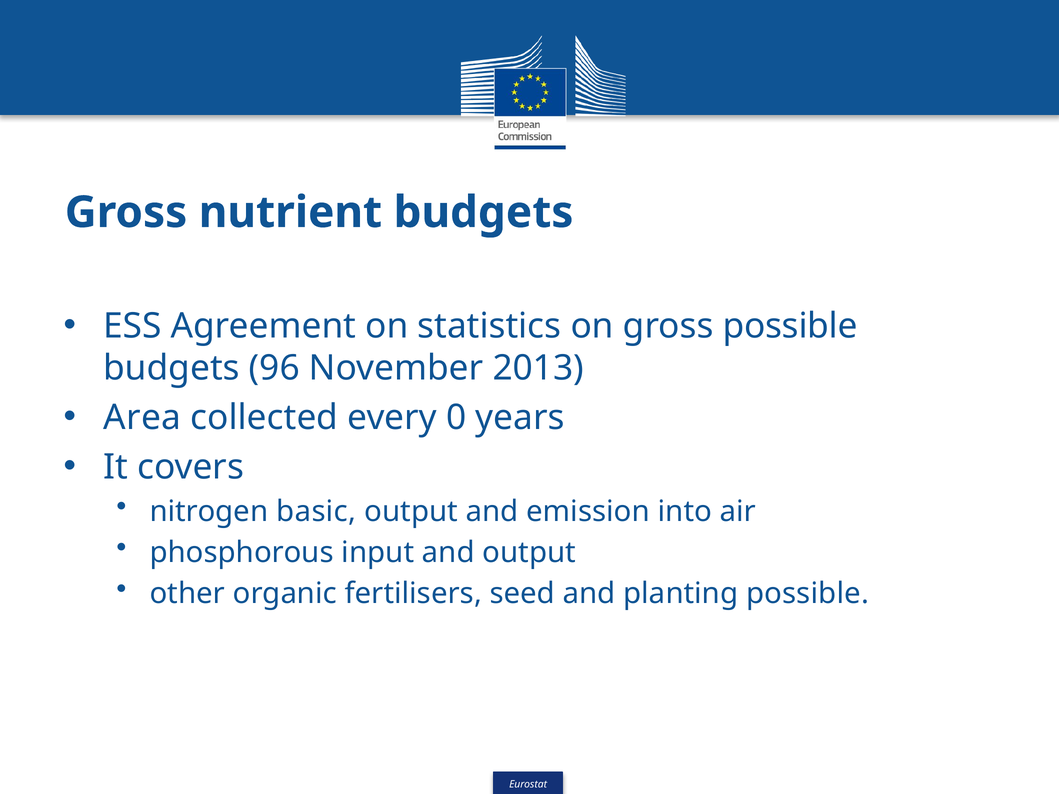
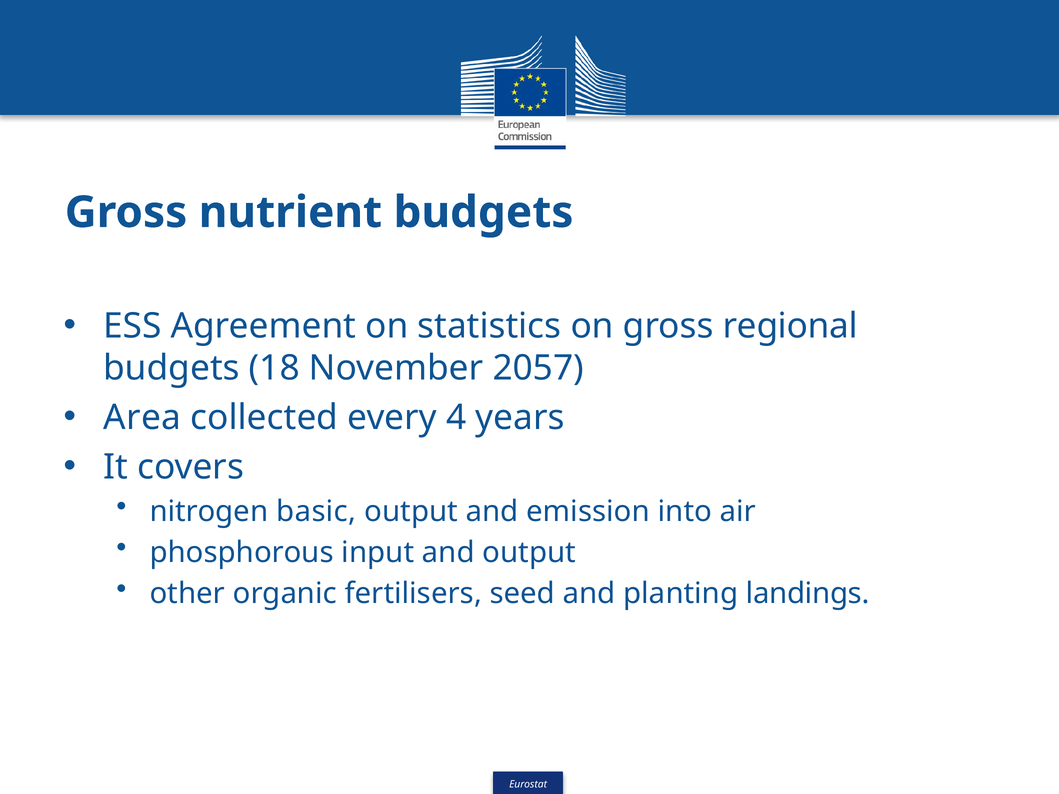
gross possible: possible -> regional (790, 326)
96: 96 -> 18 (274, 368)
2013: 2013 -> 2057 (538, 368)
0: 0 -> 4 (456, 418)
planting possible: possible -> landings (808, 594)
